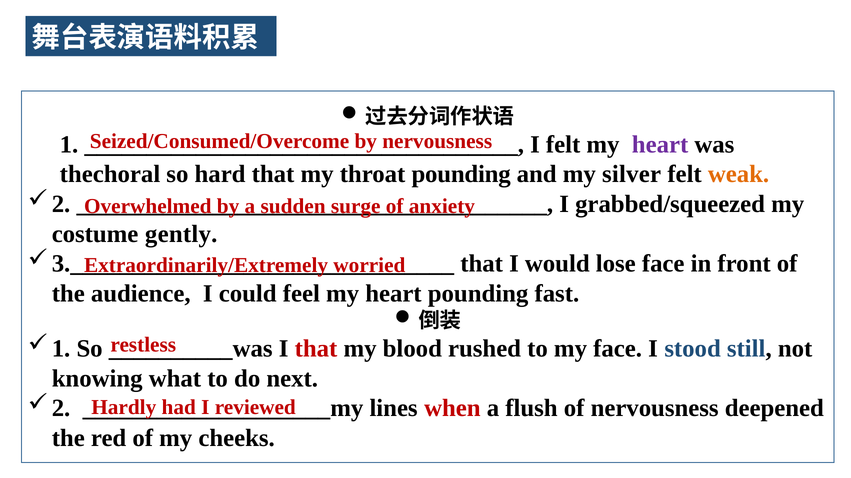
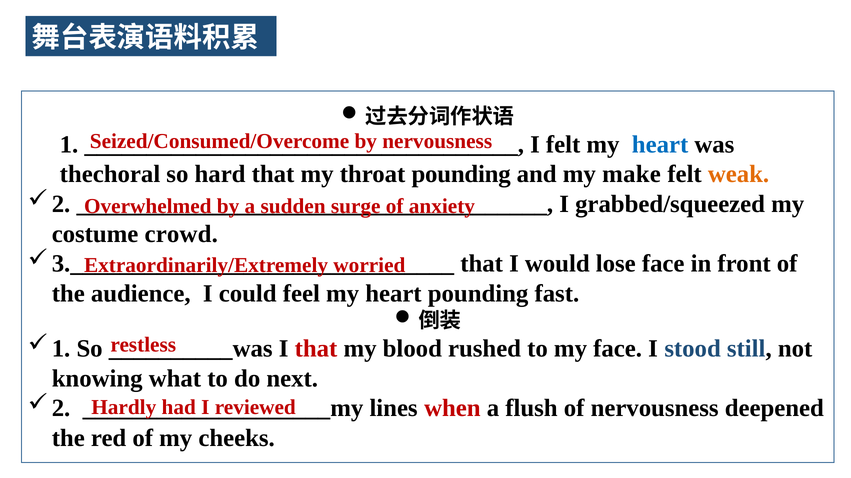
heart colour: purple -> blue (660, 145)
silver: silver -> make (632, 175)
gently: gently -> crowd (181, 234)
